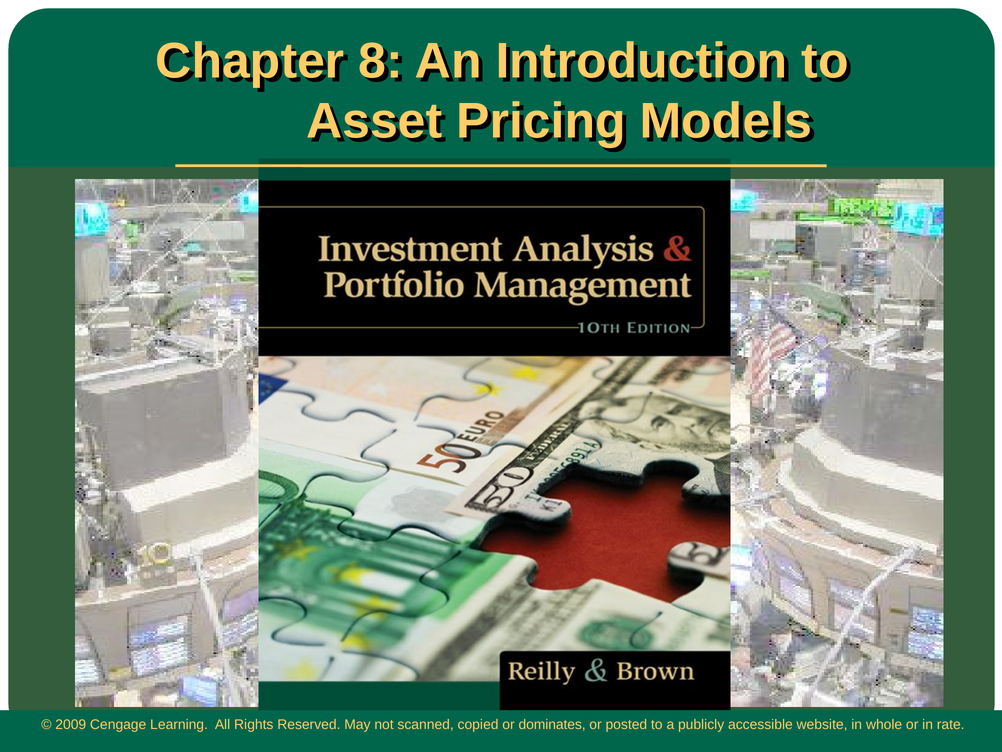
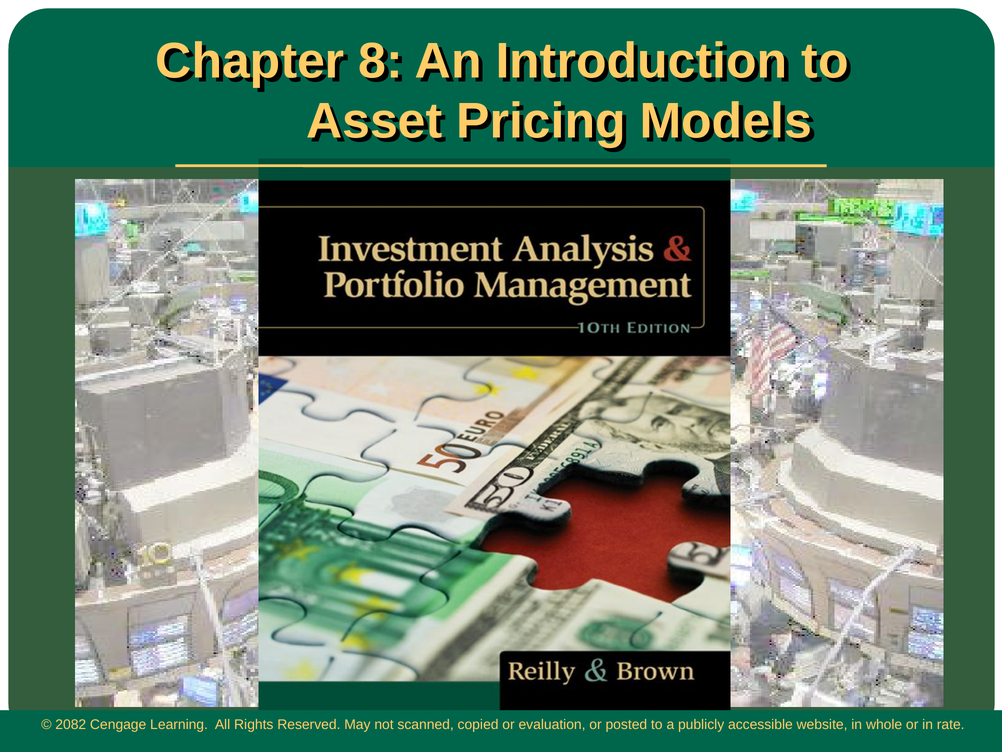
2009: 2009 -> 2082 (71, 724)
dominates: dominates -> evaluation (552, 724)
